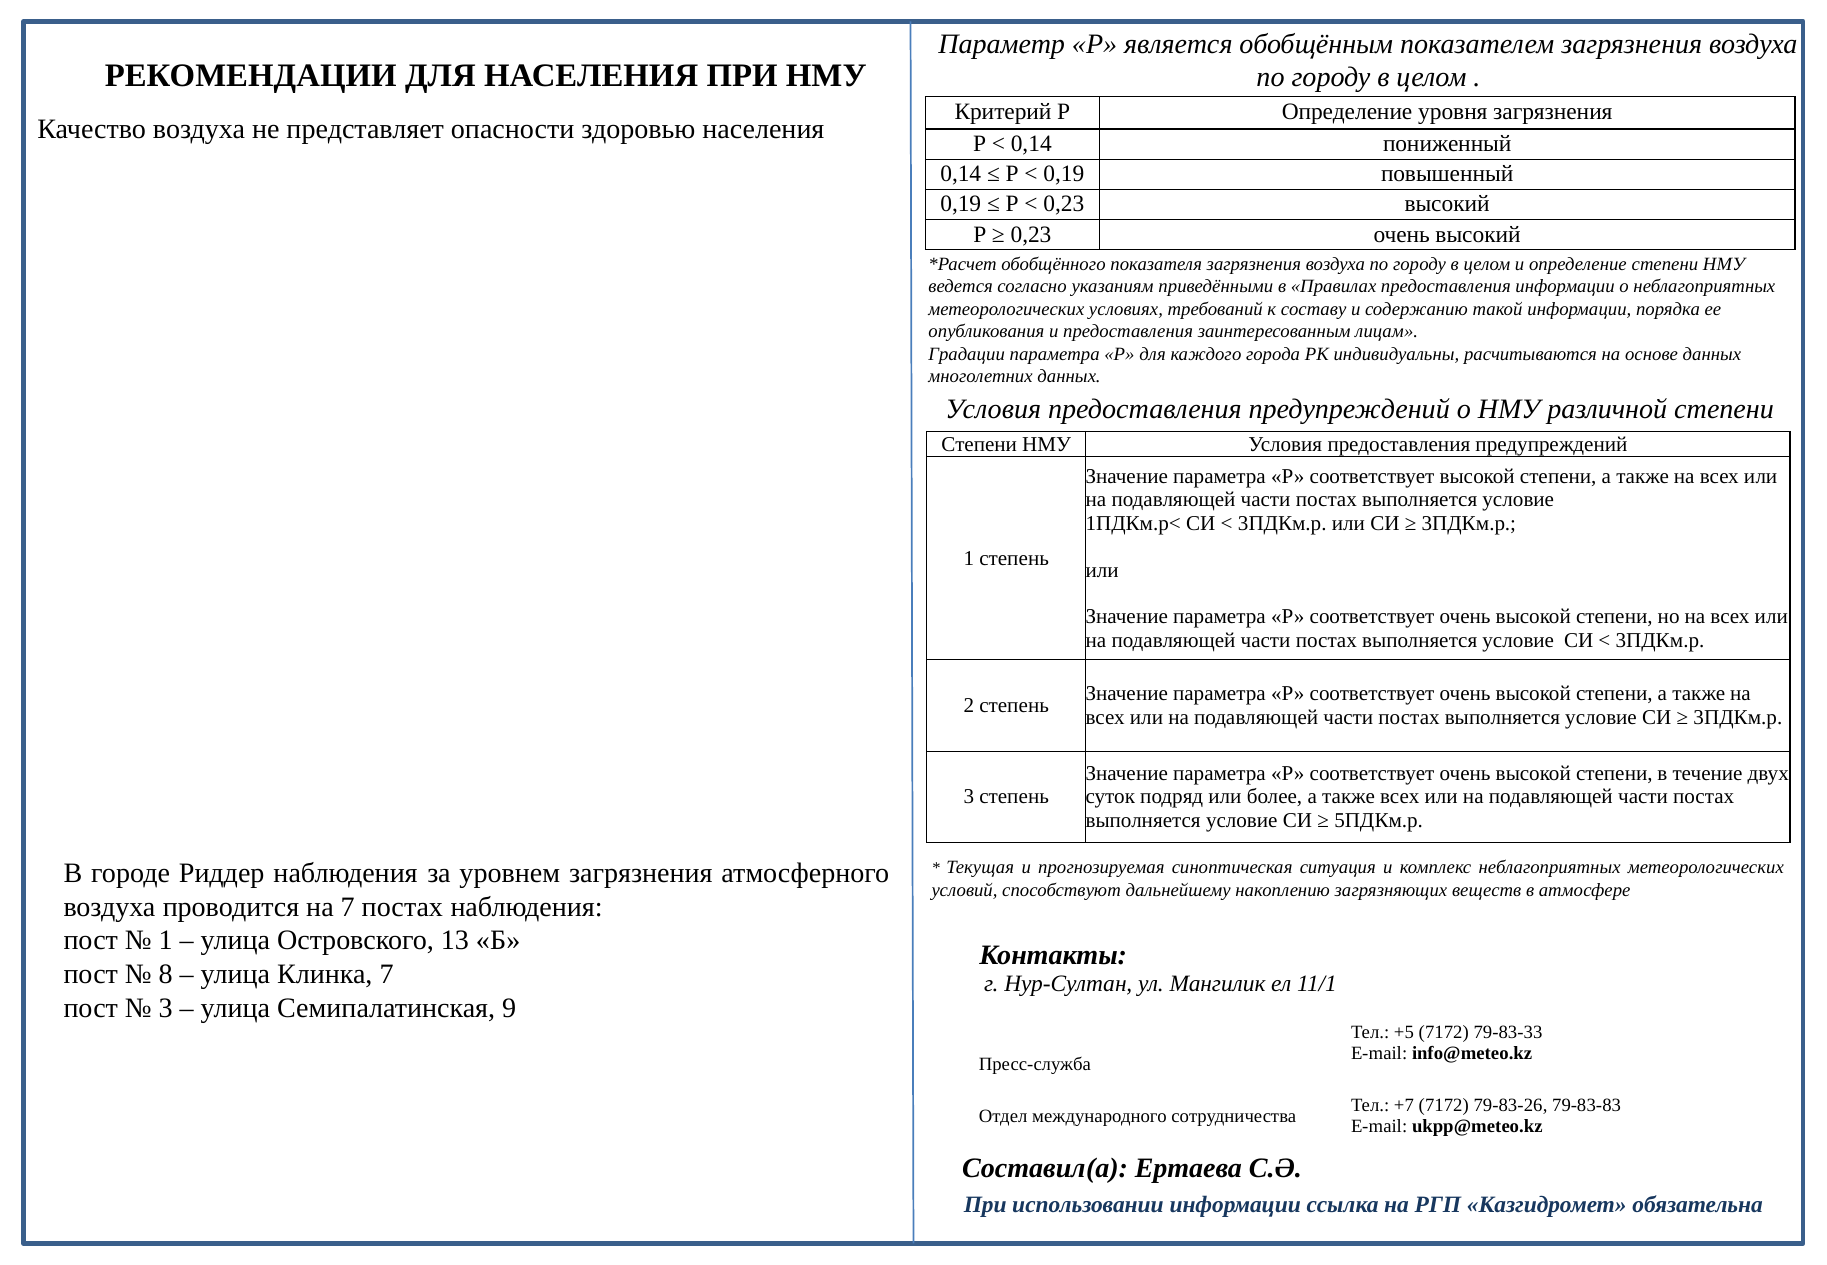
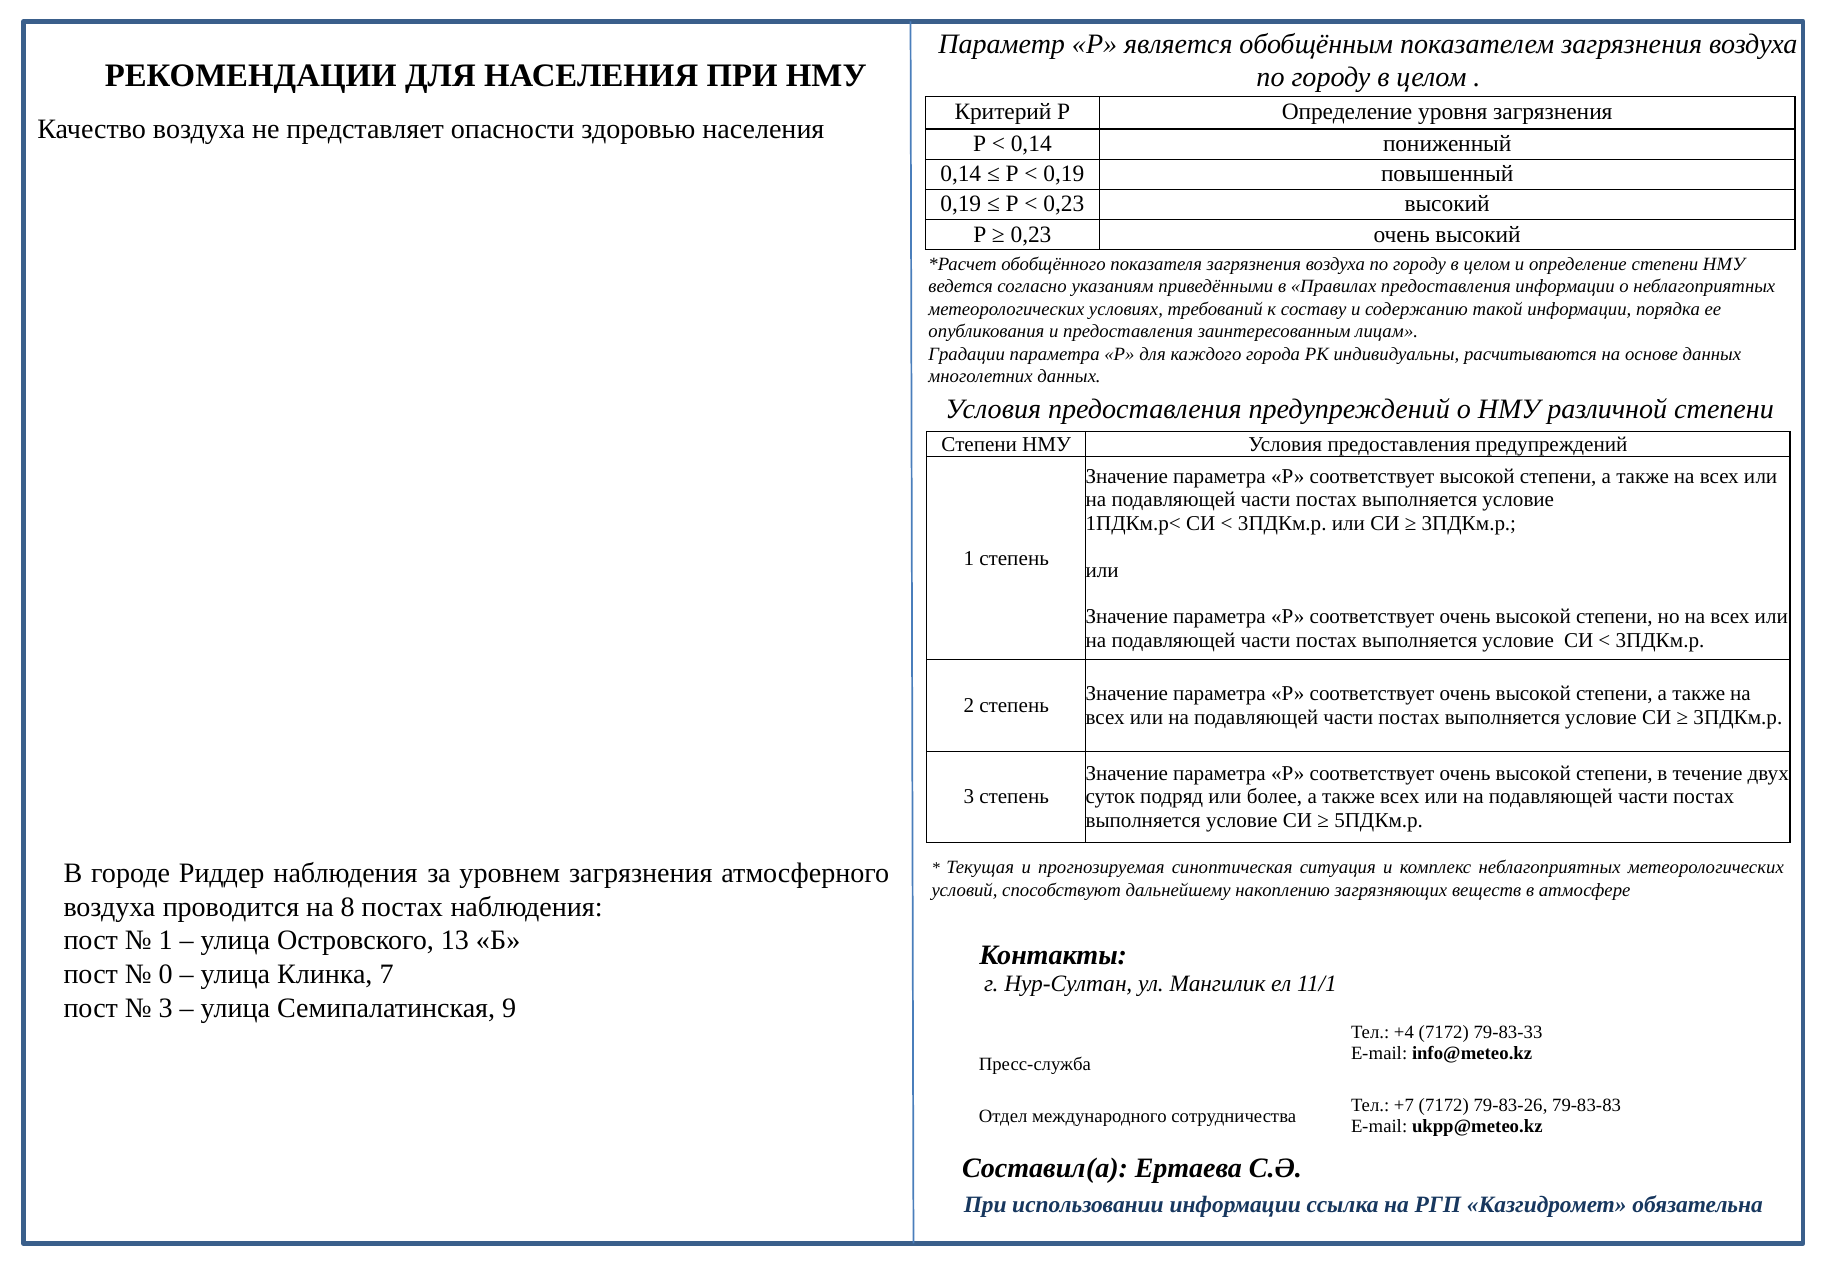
на 7: 7 -> 8 (348, 907)
8: 8 -> 0 (166, 974)
+5: +5 -> +4 (1404, 1033)
